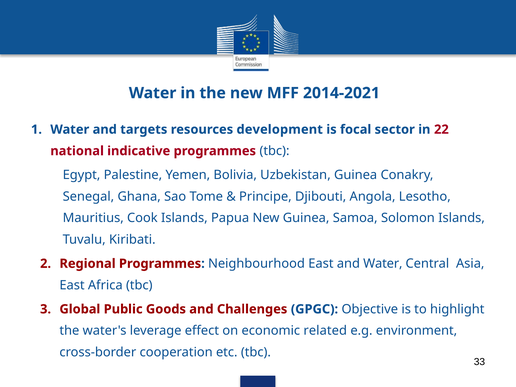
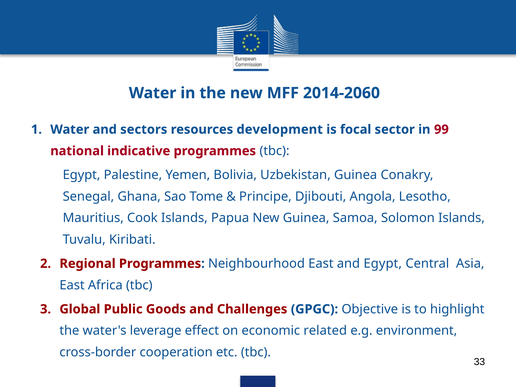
2014-2021: 2014-2021 -> 2014-2060 (341, 93)
targets: targets -> sectors (144, 129)
22: 22 -> 99 (441, 129)
and Water: Water -> Egypt (383, 264)
